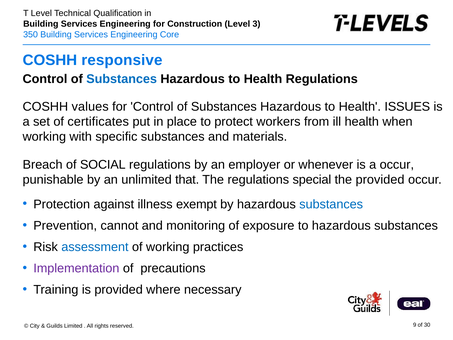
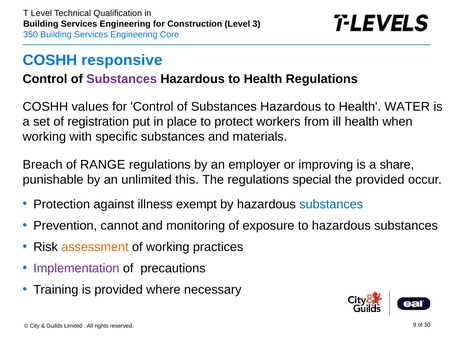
Substances colour: blue -> purple (122, 79)
ISSUES: ISSUES -> WATER (407, 106)
certificates: certificates -> registration (98, 122)
SOCIAL: SOCIAL -> RANGE (103, 164)
whenever: whenever -> improving (326, 164)
a occur: occur -> share (397, 164)
that: that -> this (187, 180)
assessment colour: blue -> orange (95, 247)
